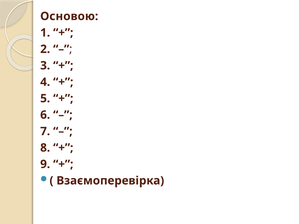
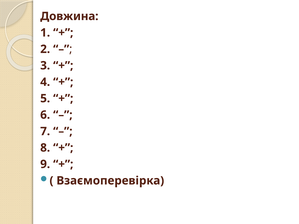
Основою: Основою -> Довжина (69, 16)
